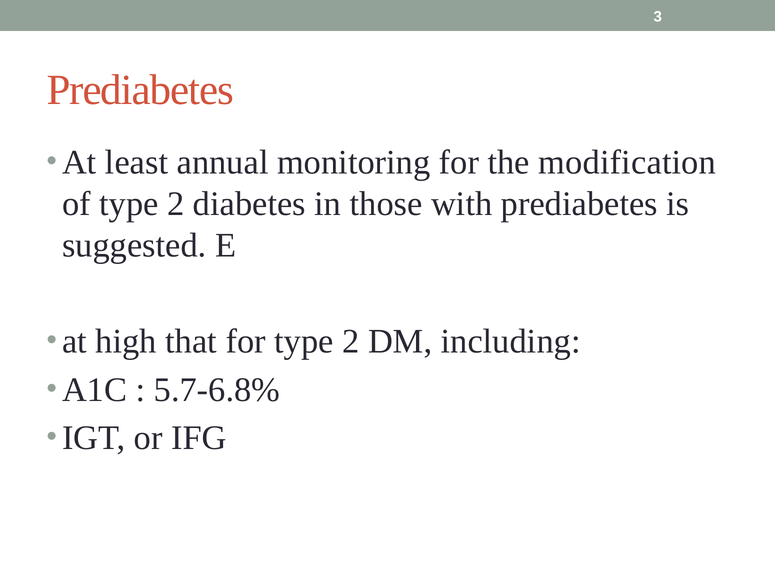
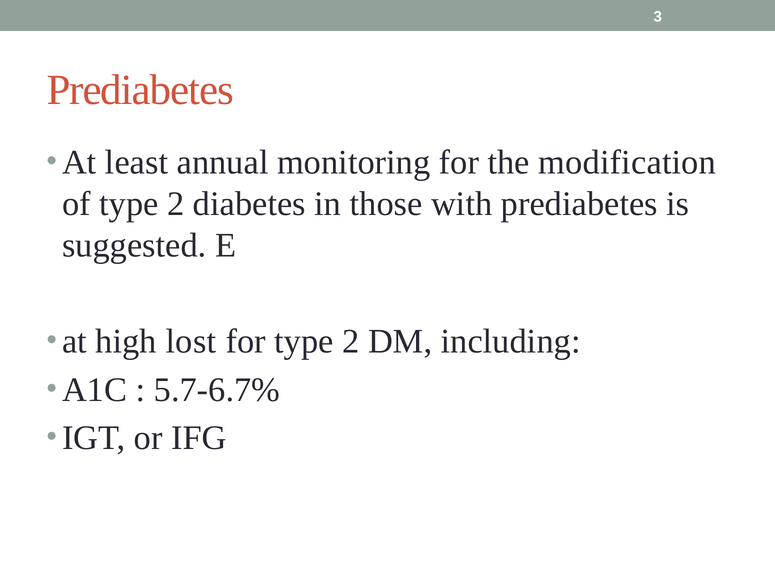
that: that -> lost (191, 342)
5.7-6.8%: 5.7-6.8% -> 5.7-6.7% (217, 390)
